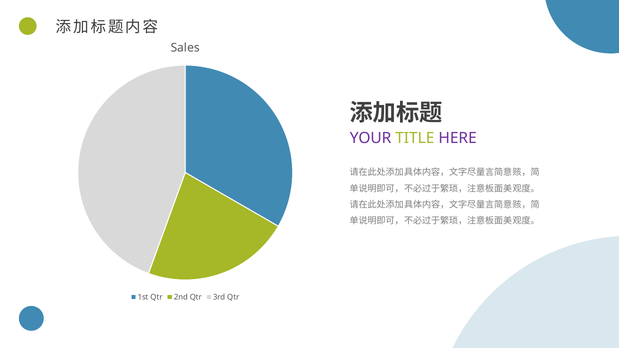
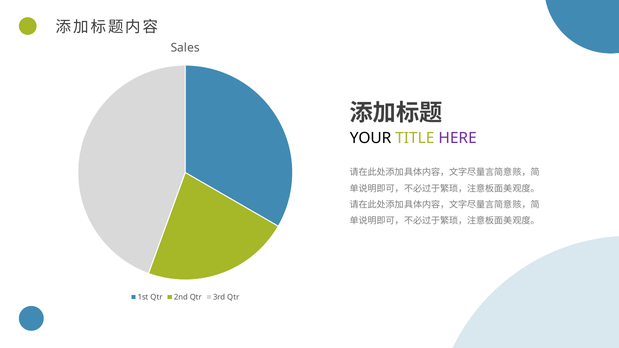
YOUR colour: purple -> black (371, 138)
